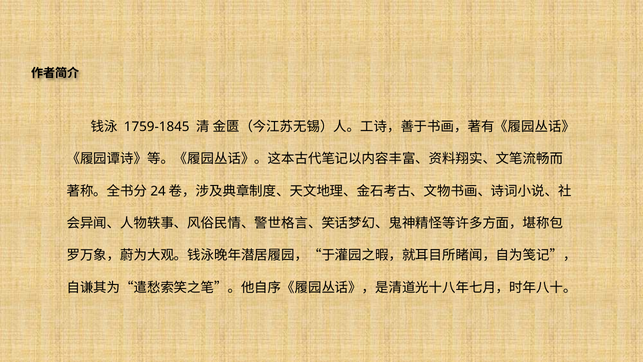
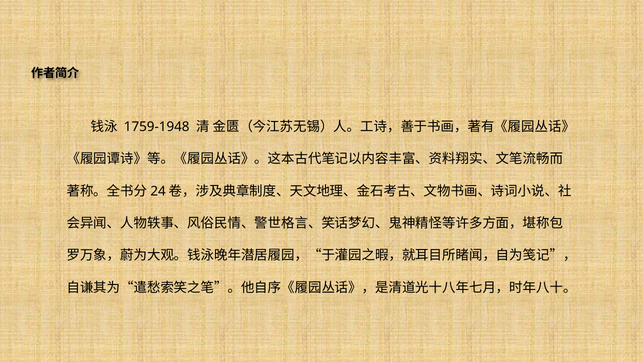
1759-1845: 1759-1845 -> 1759-1948 (157, 127)
